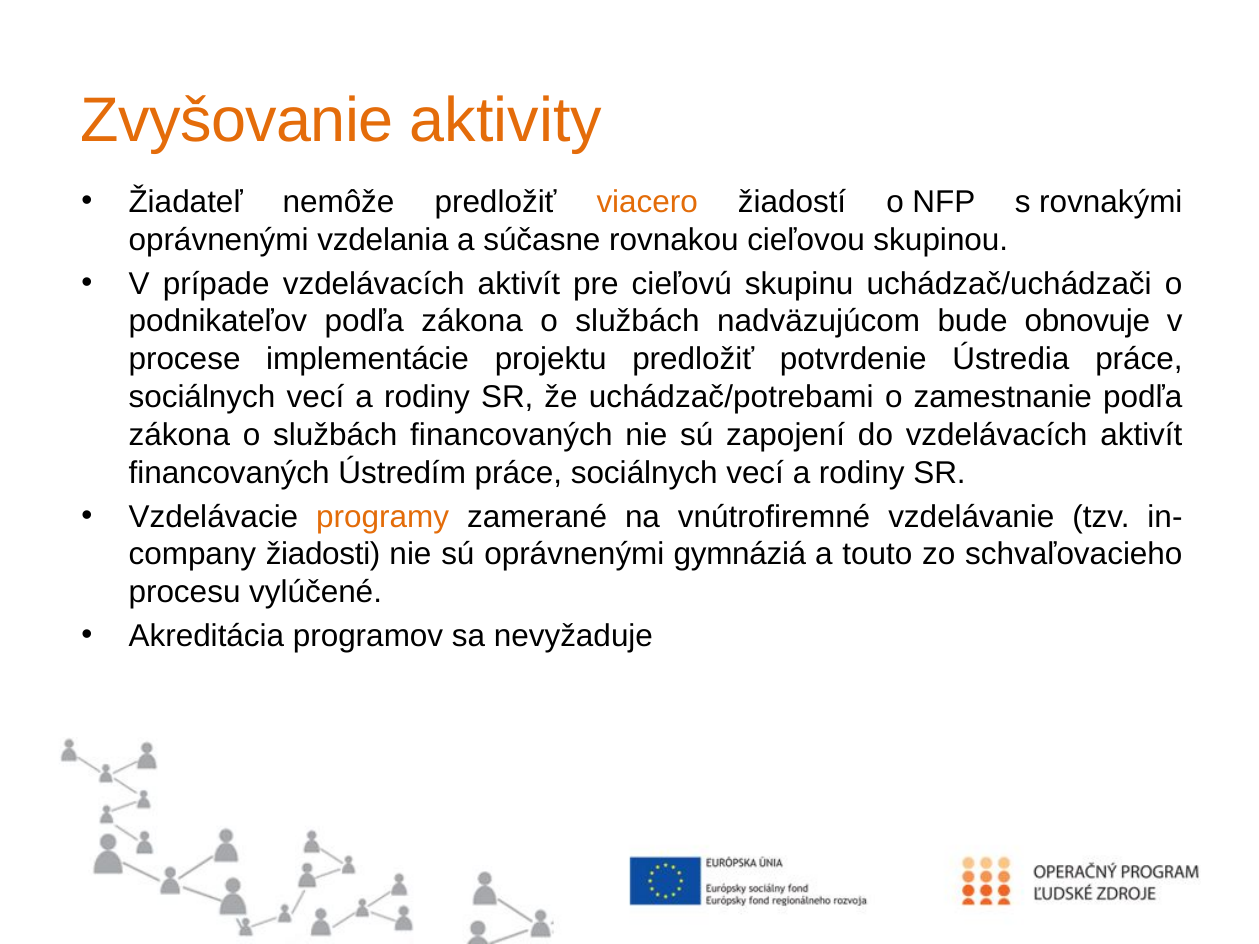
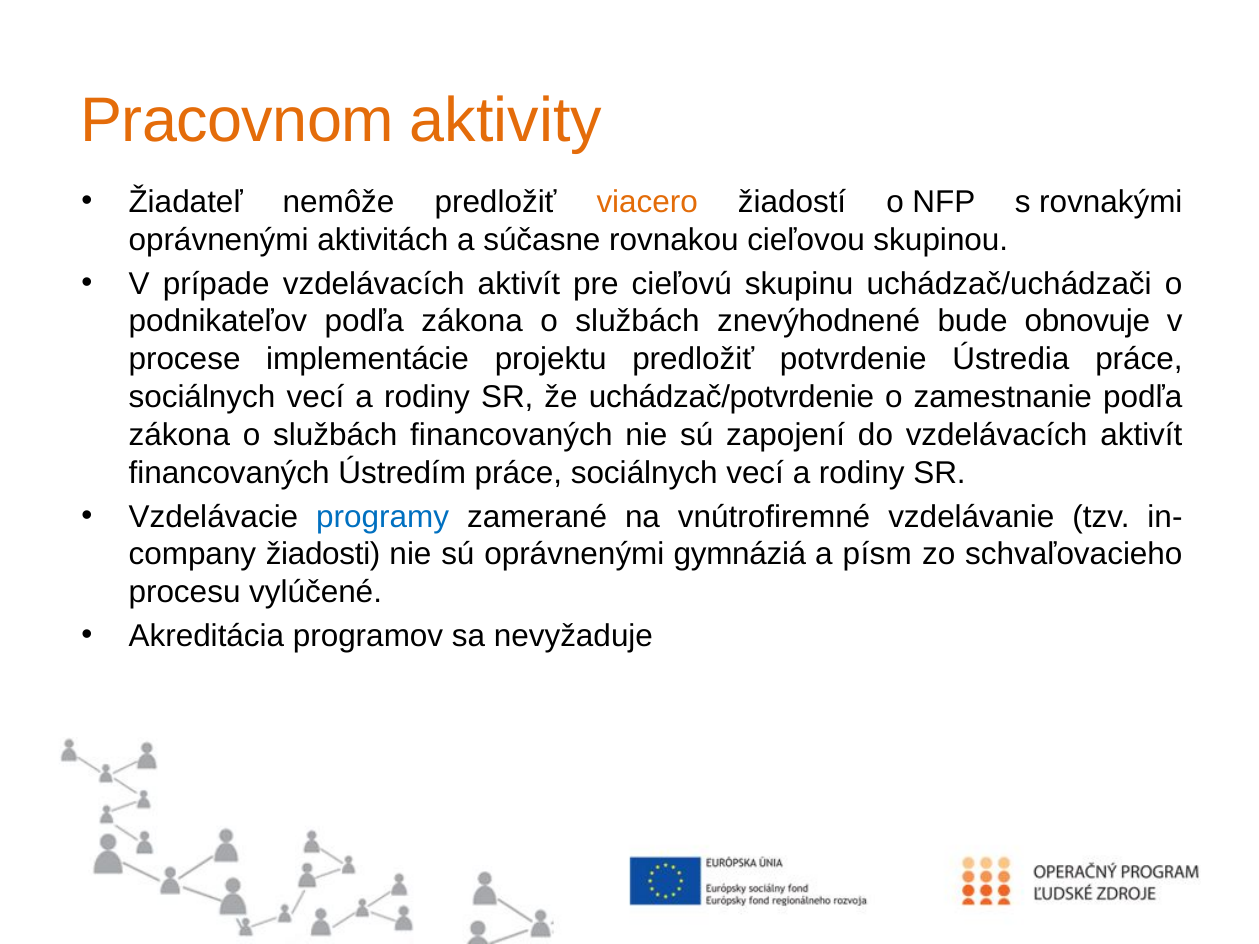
Zvyšovanie: Zvyšovanie -> Pracovnom (237, 121)
vzdelania: vzdelania -> aktivitách (383, 240)
nadväzujúcom: nadväzujúcom -> znevýhodnené (819, 322)
uchádzač/potrebami: uchádzač/potrebami -> uchádzač/potvrdenie (731, 397)
programy colour: orange -> blue (383, 517)
touto: touto -> písm (877, 555)
